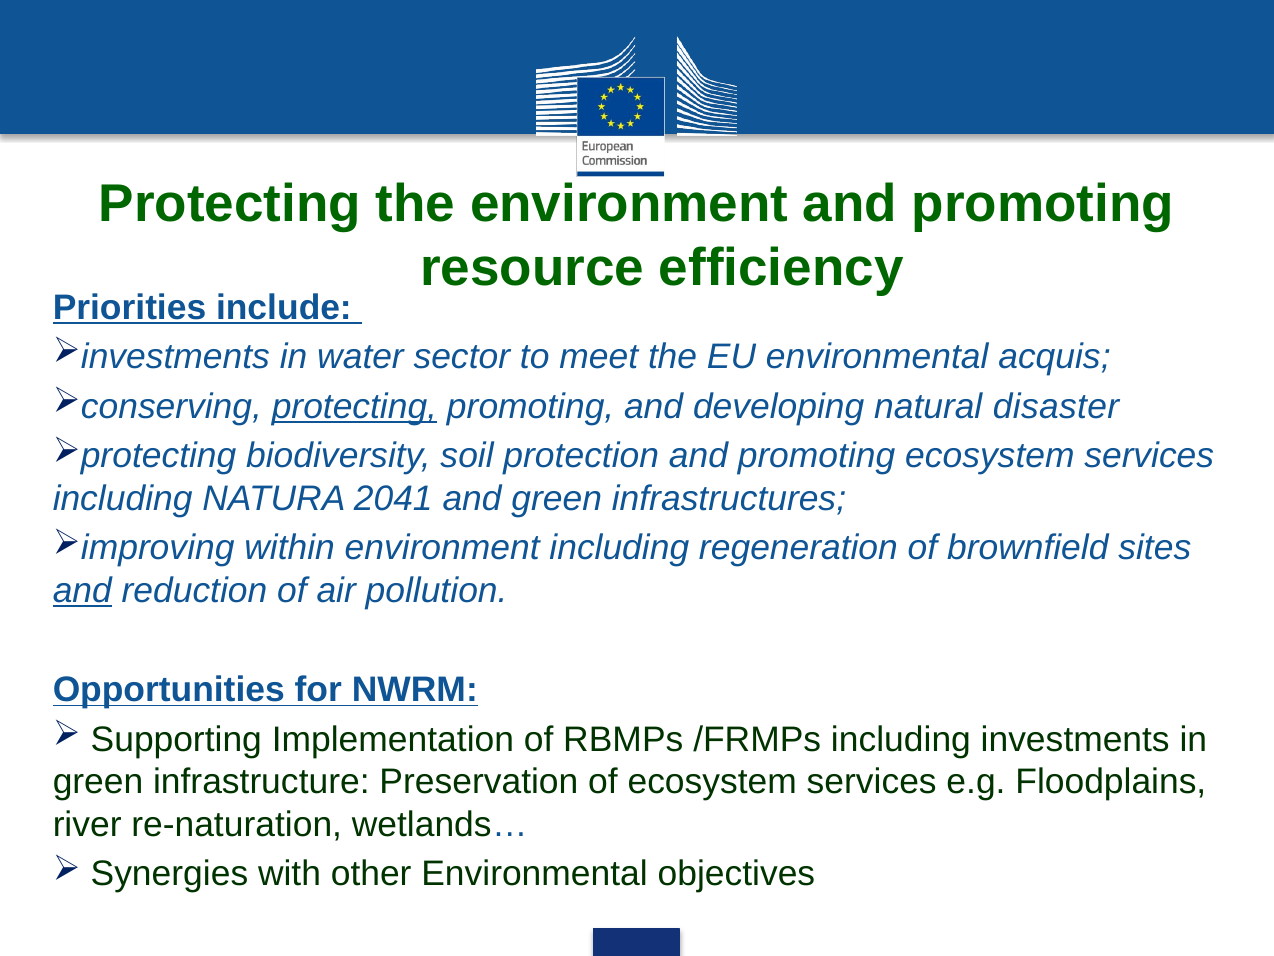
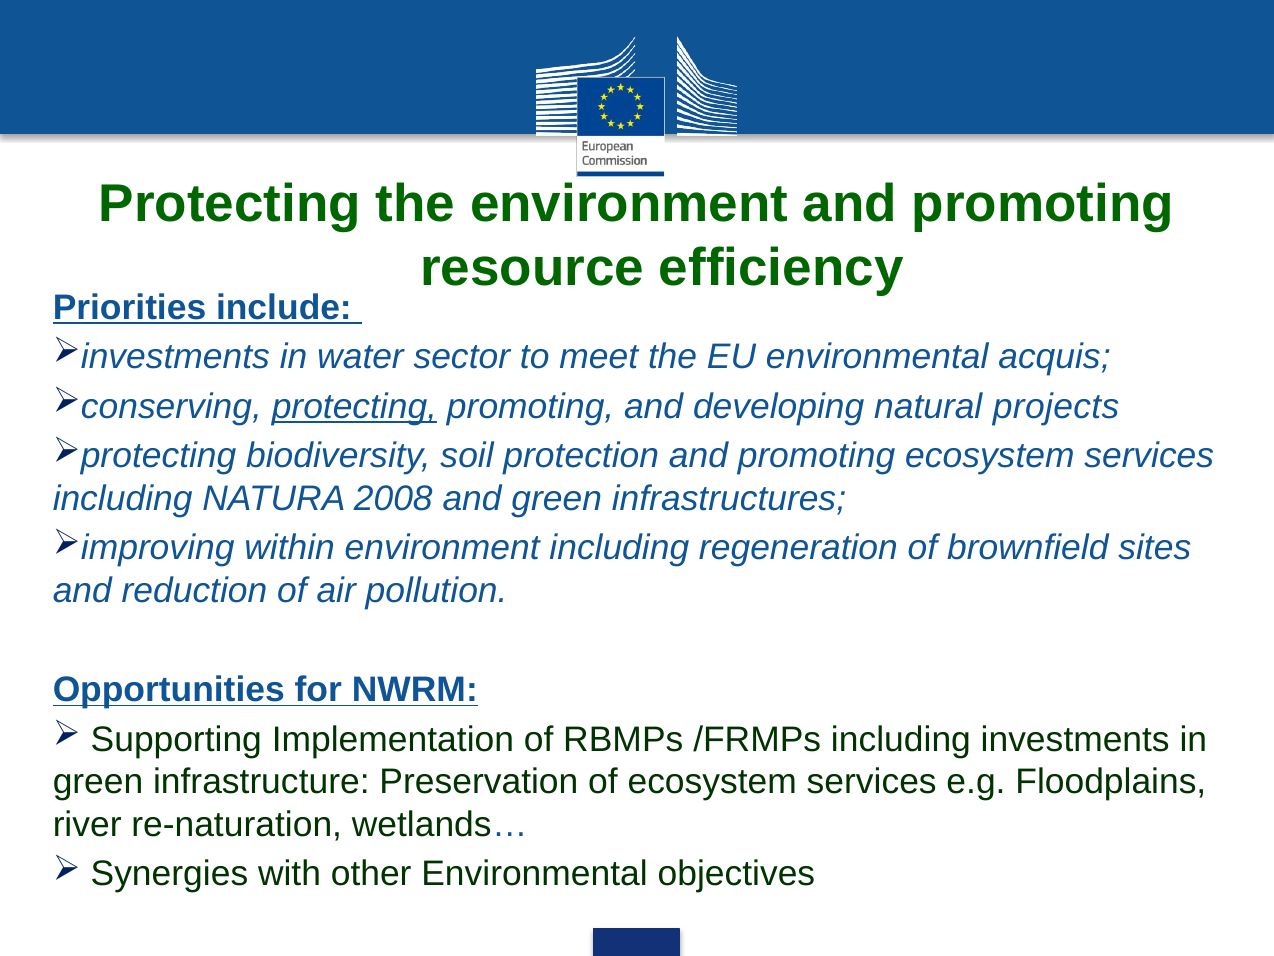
disaster: disaster -> projects (1056, 406)
2041: 2041 -> 2008 (393, 498)
and underline: present -> none (82, 590)
